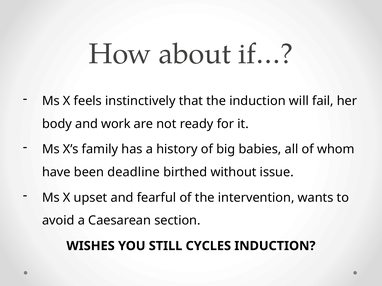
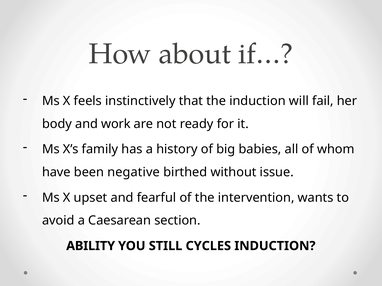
deadline: deadline -> negative (134, 172)
WISHES: WISHES -> ABILITY (91, 246)
